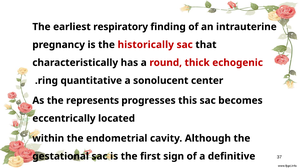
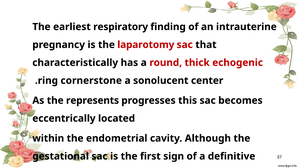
historically: historically -> laparotomy (146, 45)
quantitative: quantitative -> cornerstone (91, 81)
